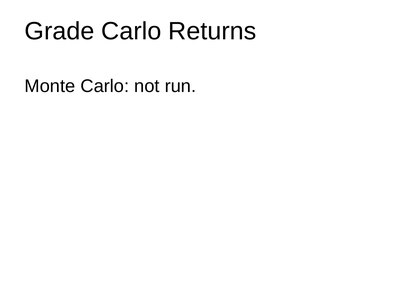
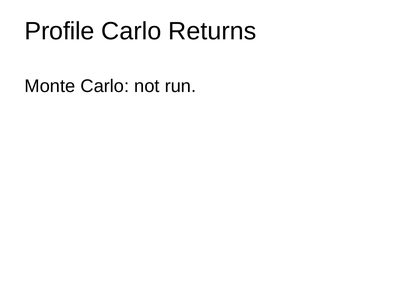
Grade: Grade -> Profile (60, 31)
